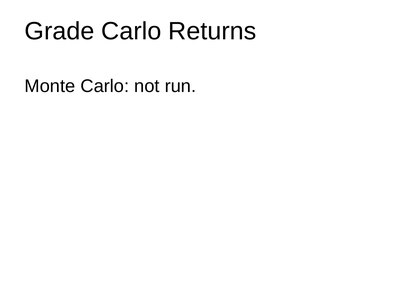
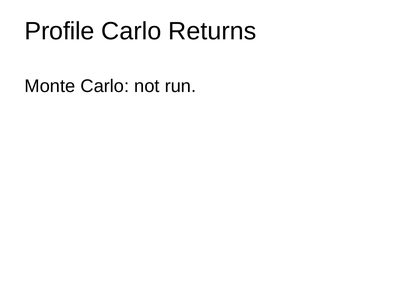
Grade: Grade -> Profile (60, 31)
